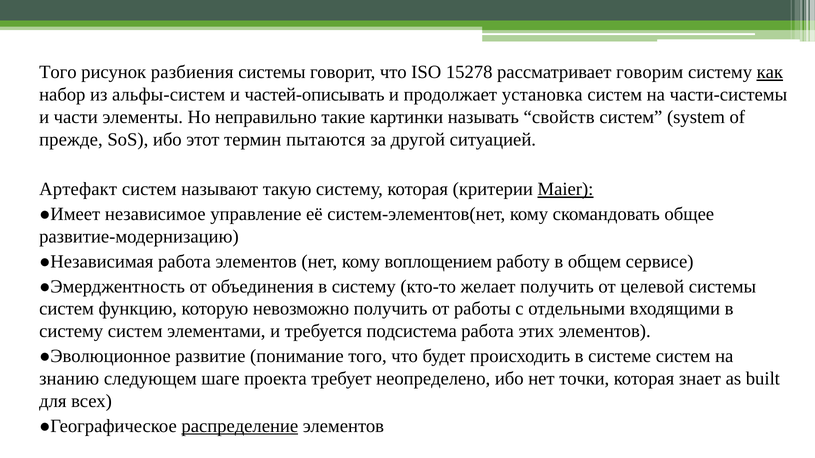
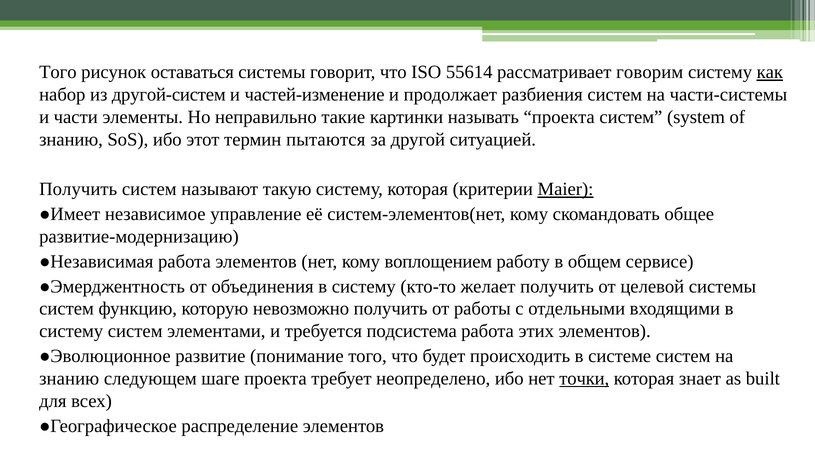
разбиения: разбиения -> оставаться (192, 72)
15278: 15278 -> 55614 (469, 72)
альфы-систем: альфы-систем -> другой-систем (169, 95)
частей-описывать: частей-описывать -> частей-изменение (315, 95)
установка: установка -> разбиения (542, 95)
называть свойств: свойств -> проекта (559, 117)
прежде: прежде -> знанию (71, 140)
Артефакт: Артефакт -> Получить (78, 189)
точки underline: none -> present (584, 379)
распределение underline: present -> none (240, 426)
